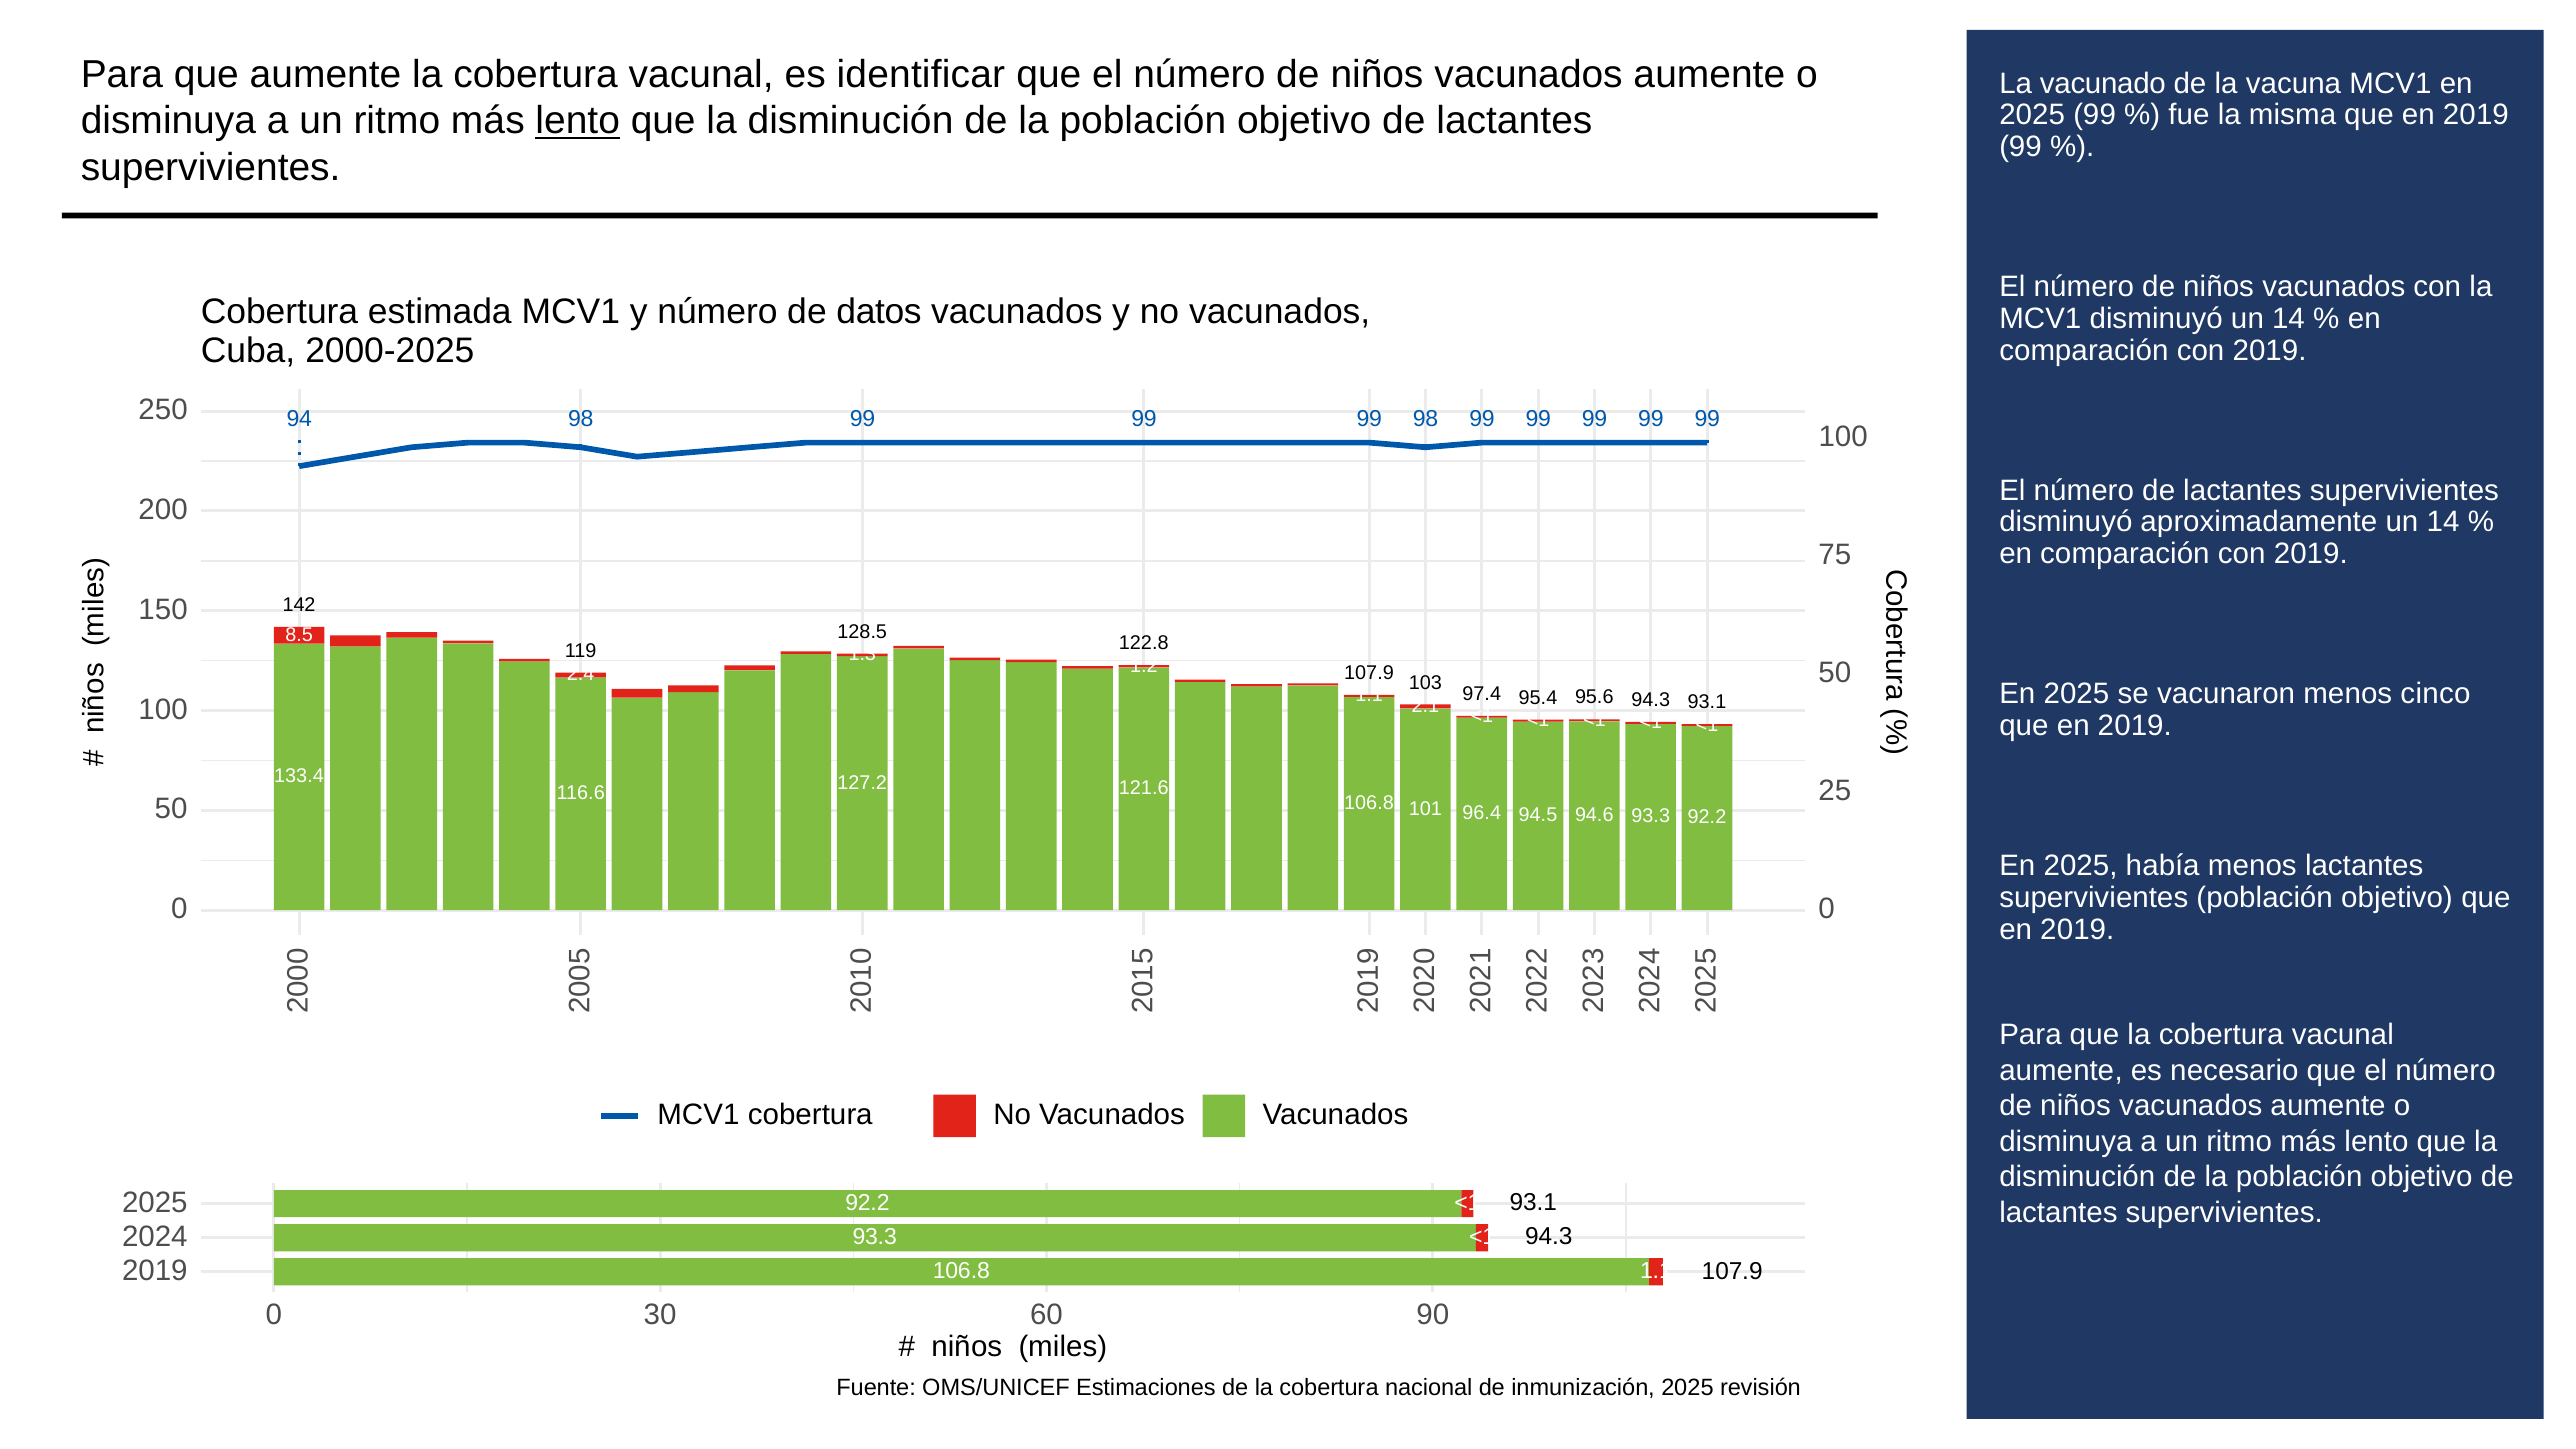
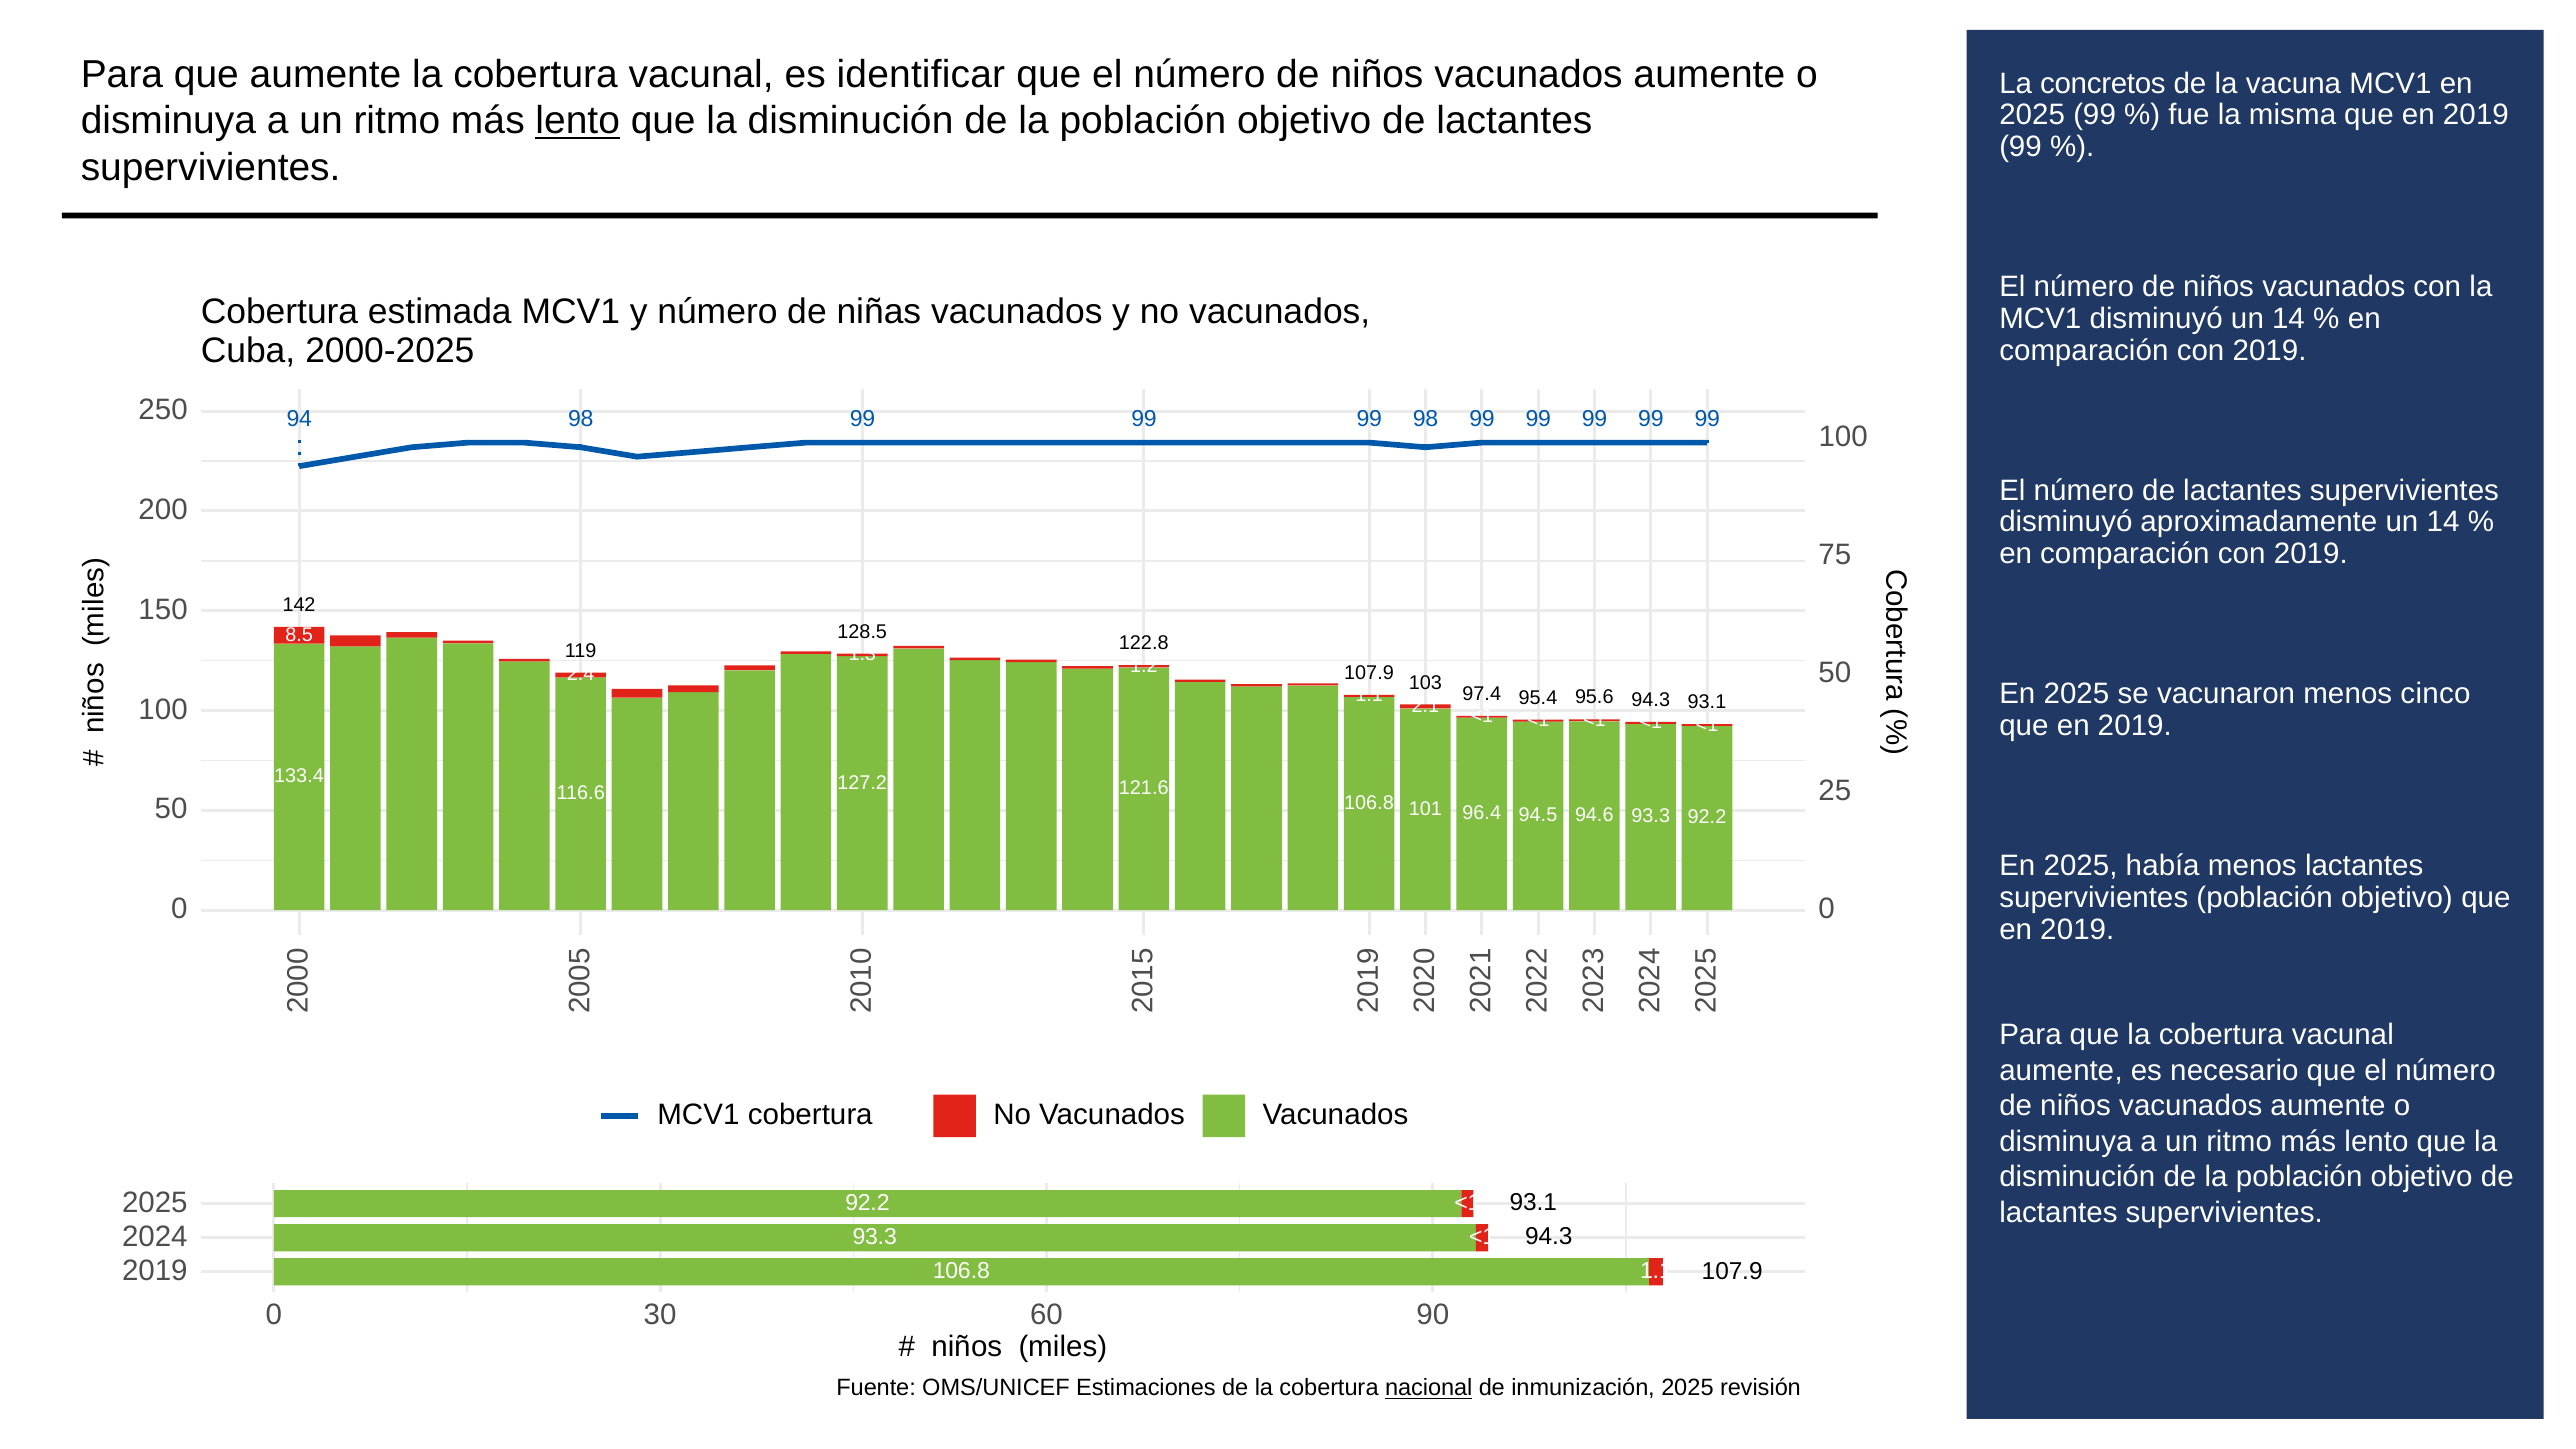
vacunado: vacunado -> concretos (2103, 83)
datos: datos -> niñas (879, 311)
nacional underline: none -> present (1429, 1388)
